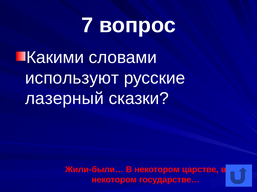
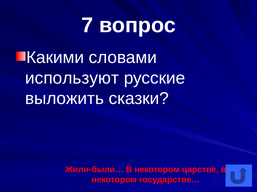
лазерный: лазерный -> выложить (64, 99)
